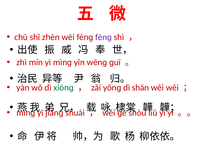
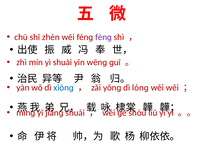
yì mìnɡ: mìnɡ -> shuài (62, 62)
xiōnɡ colour: green -> blue (64, 88)
shān: shān -> lónɡ (140, 88)
